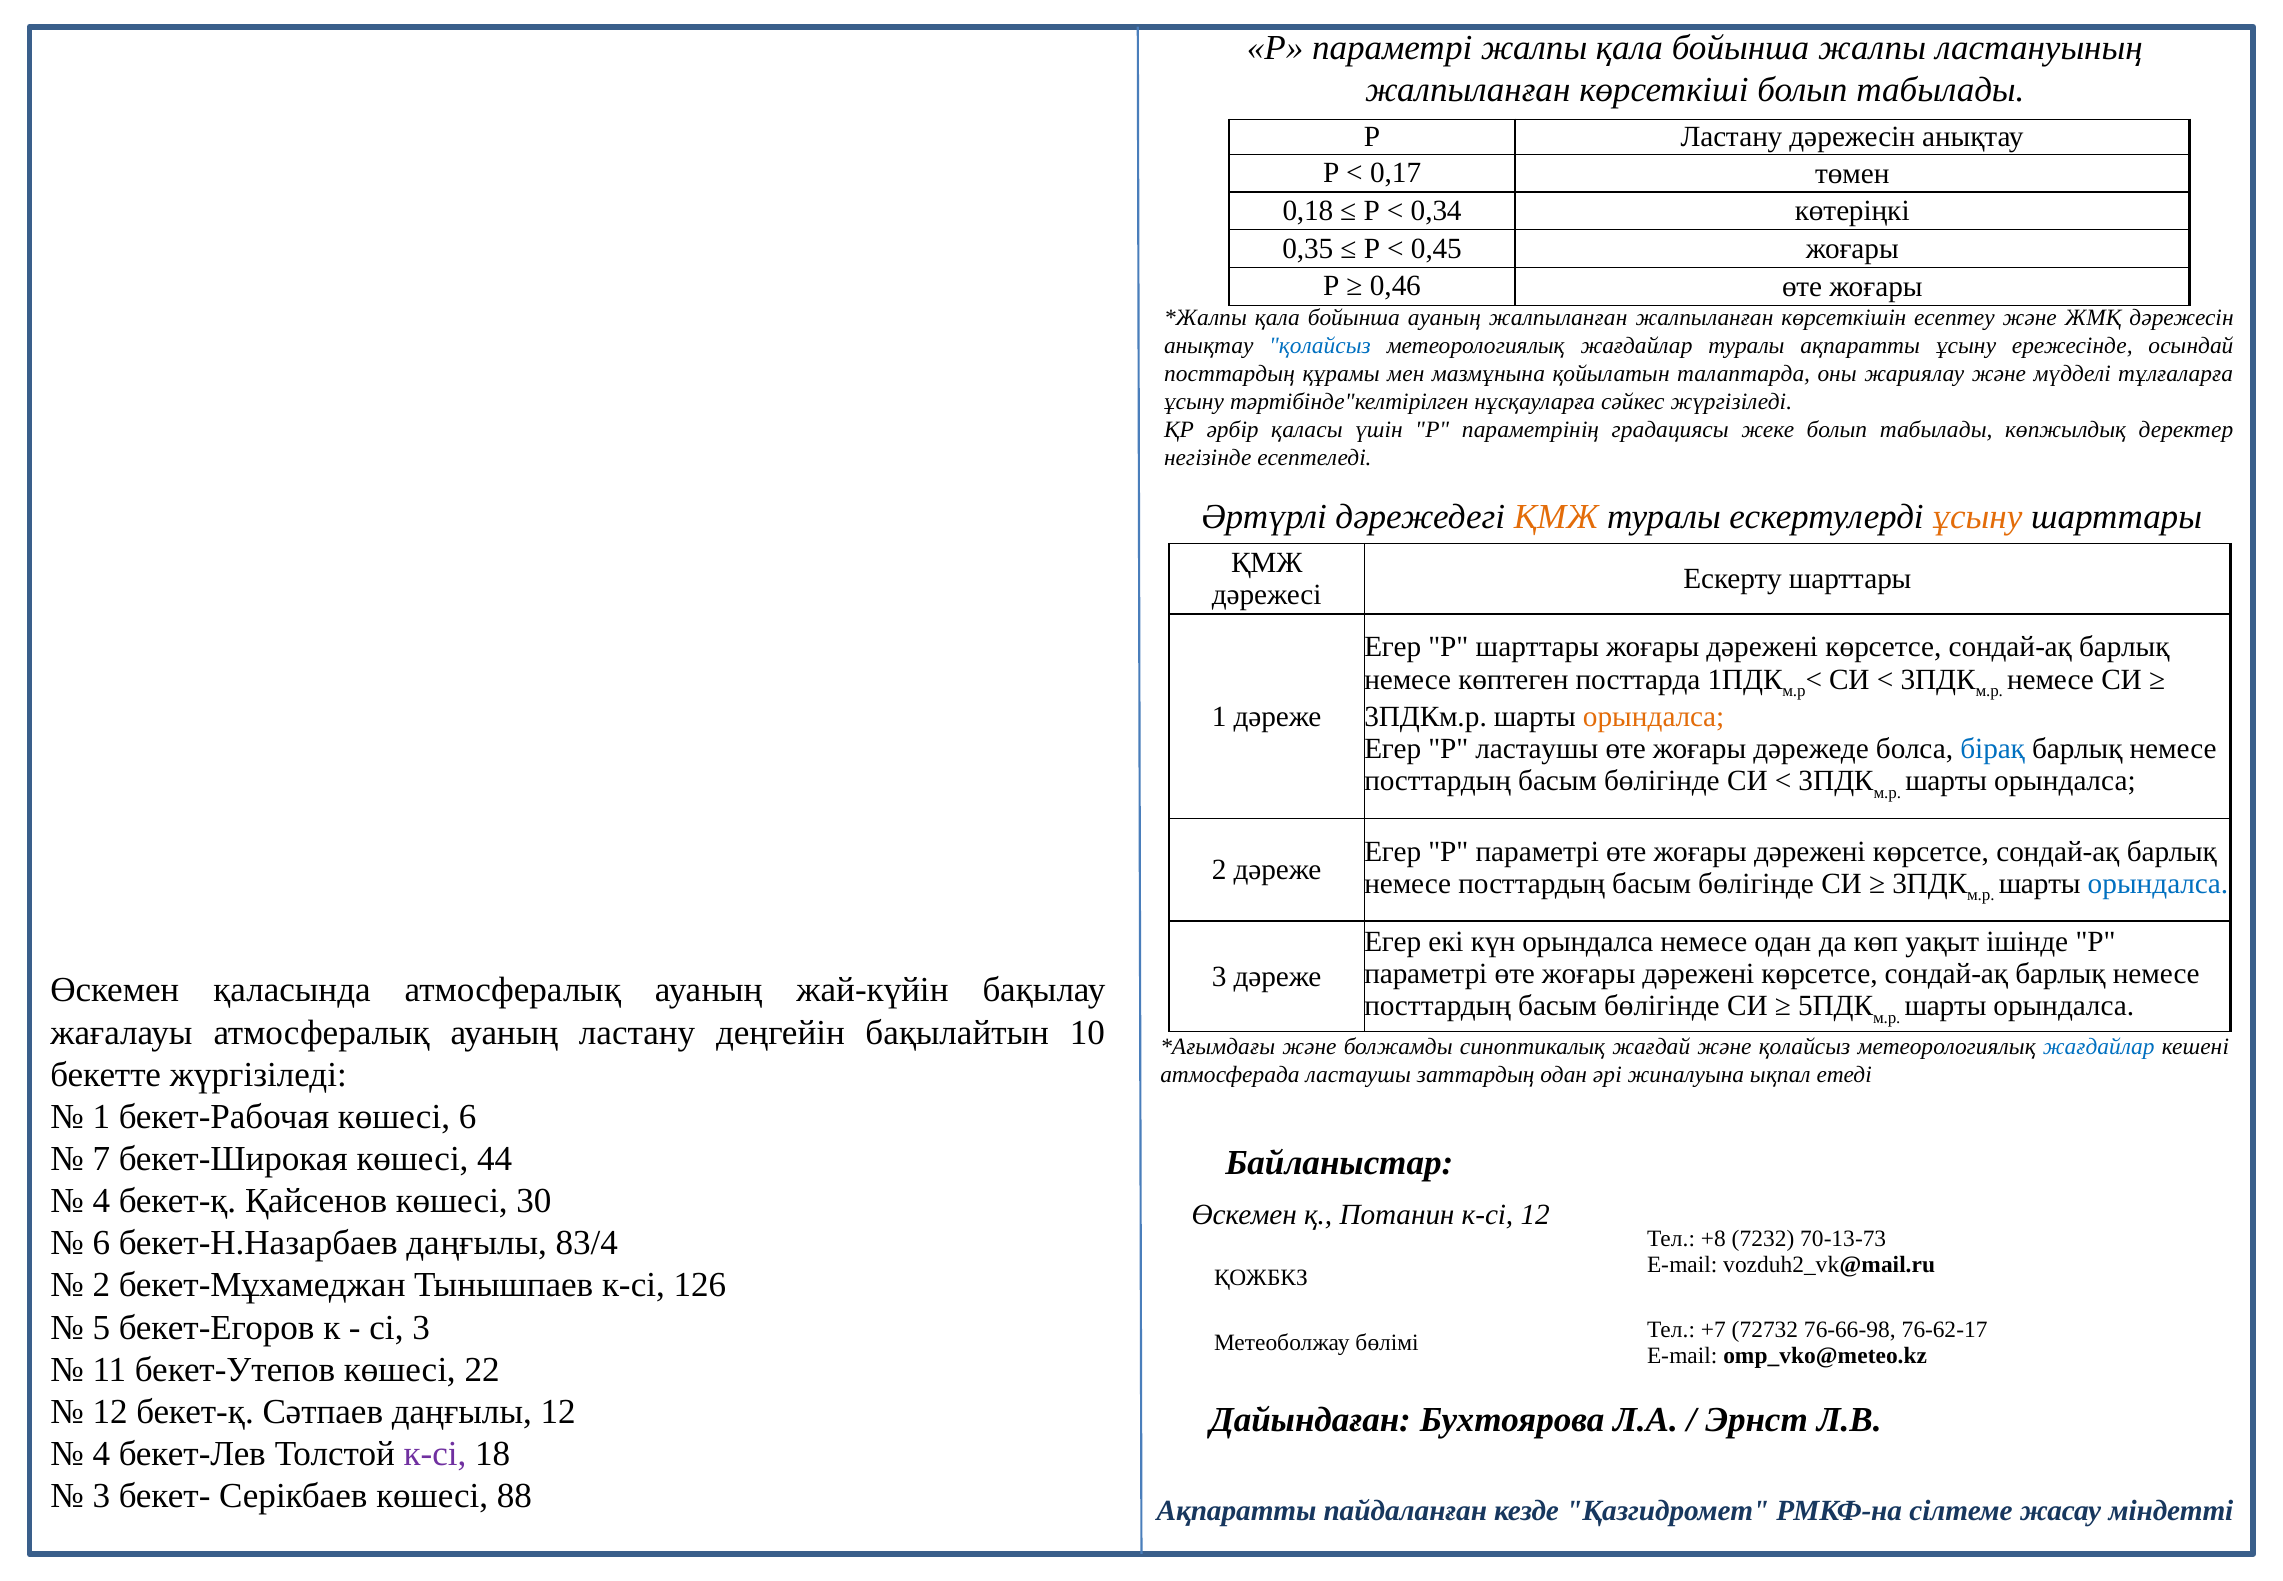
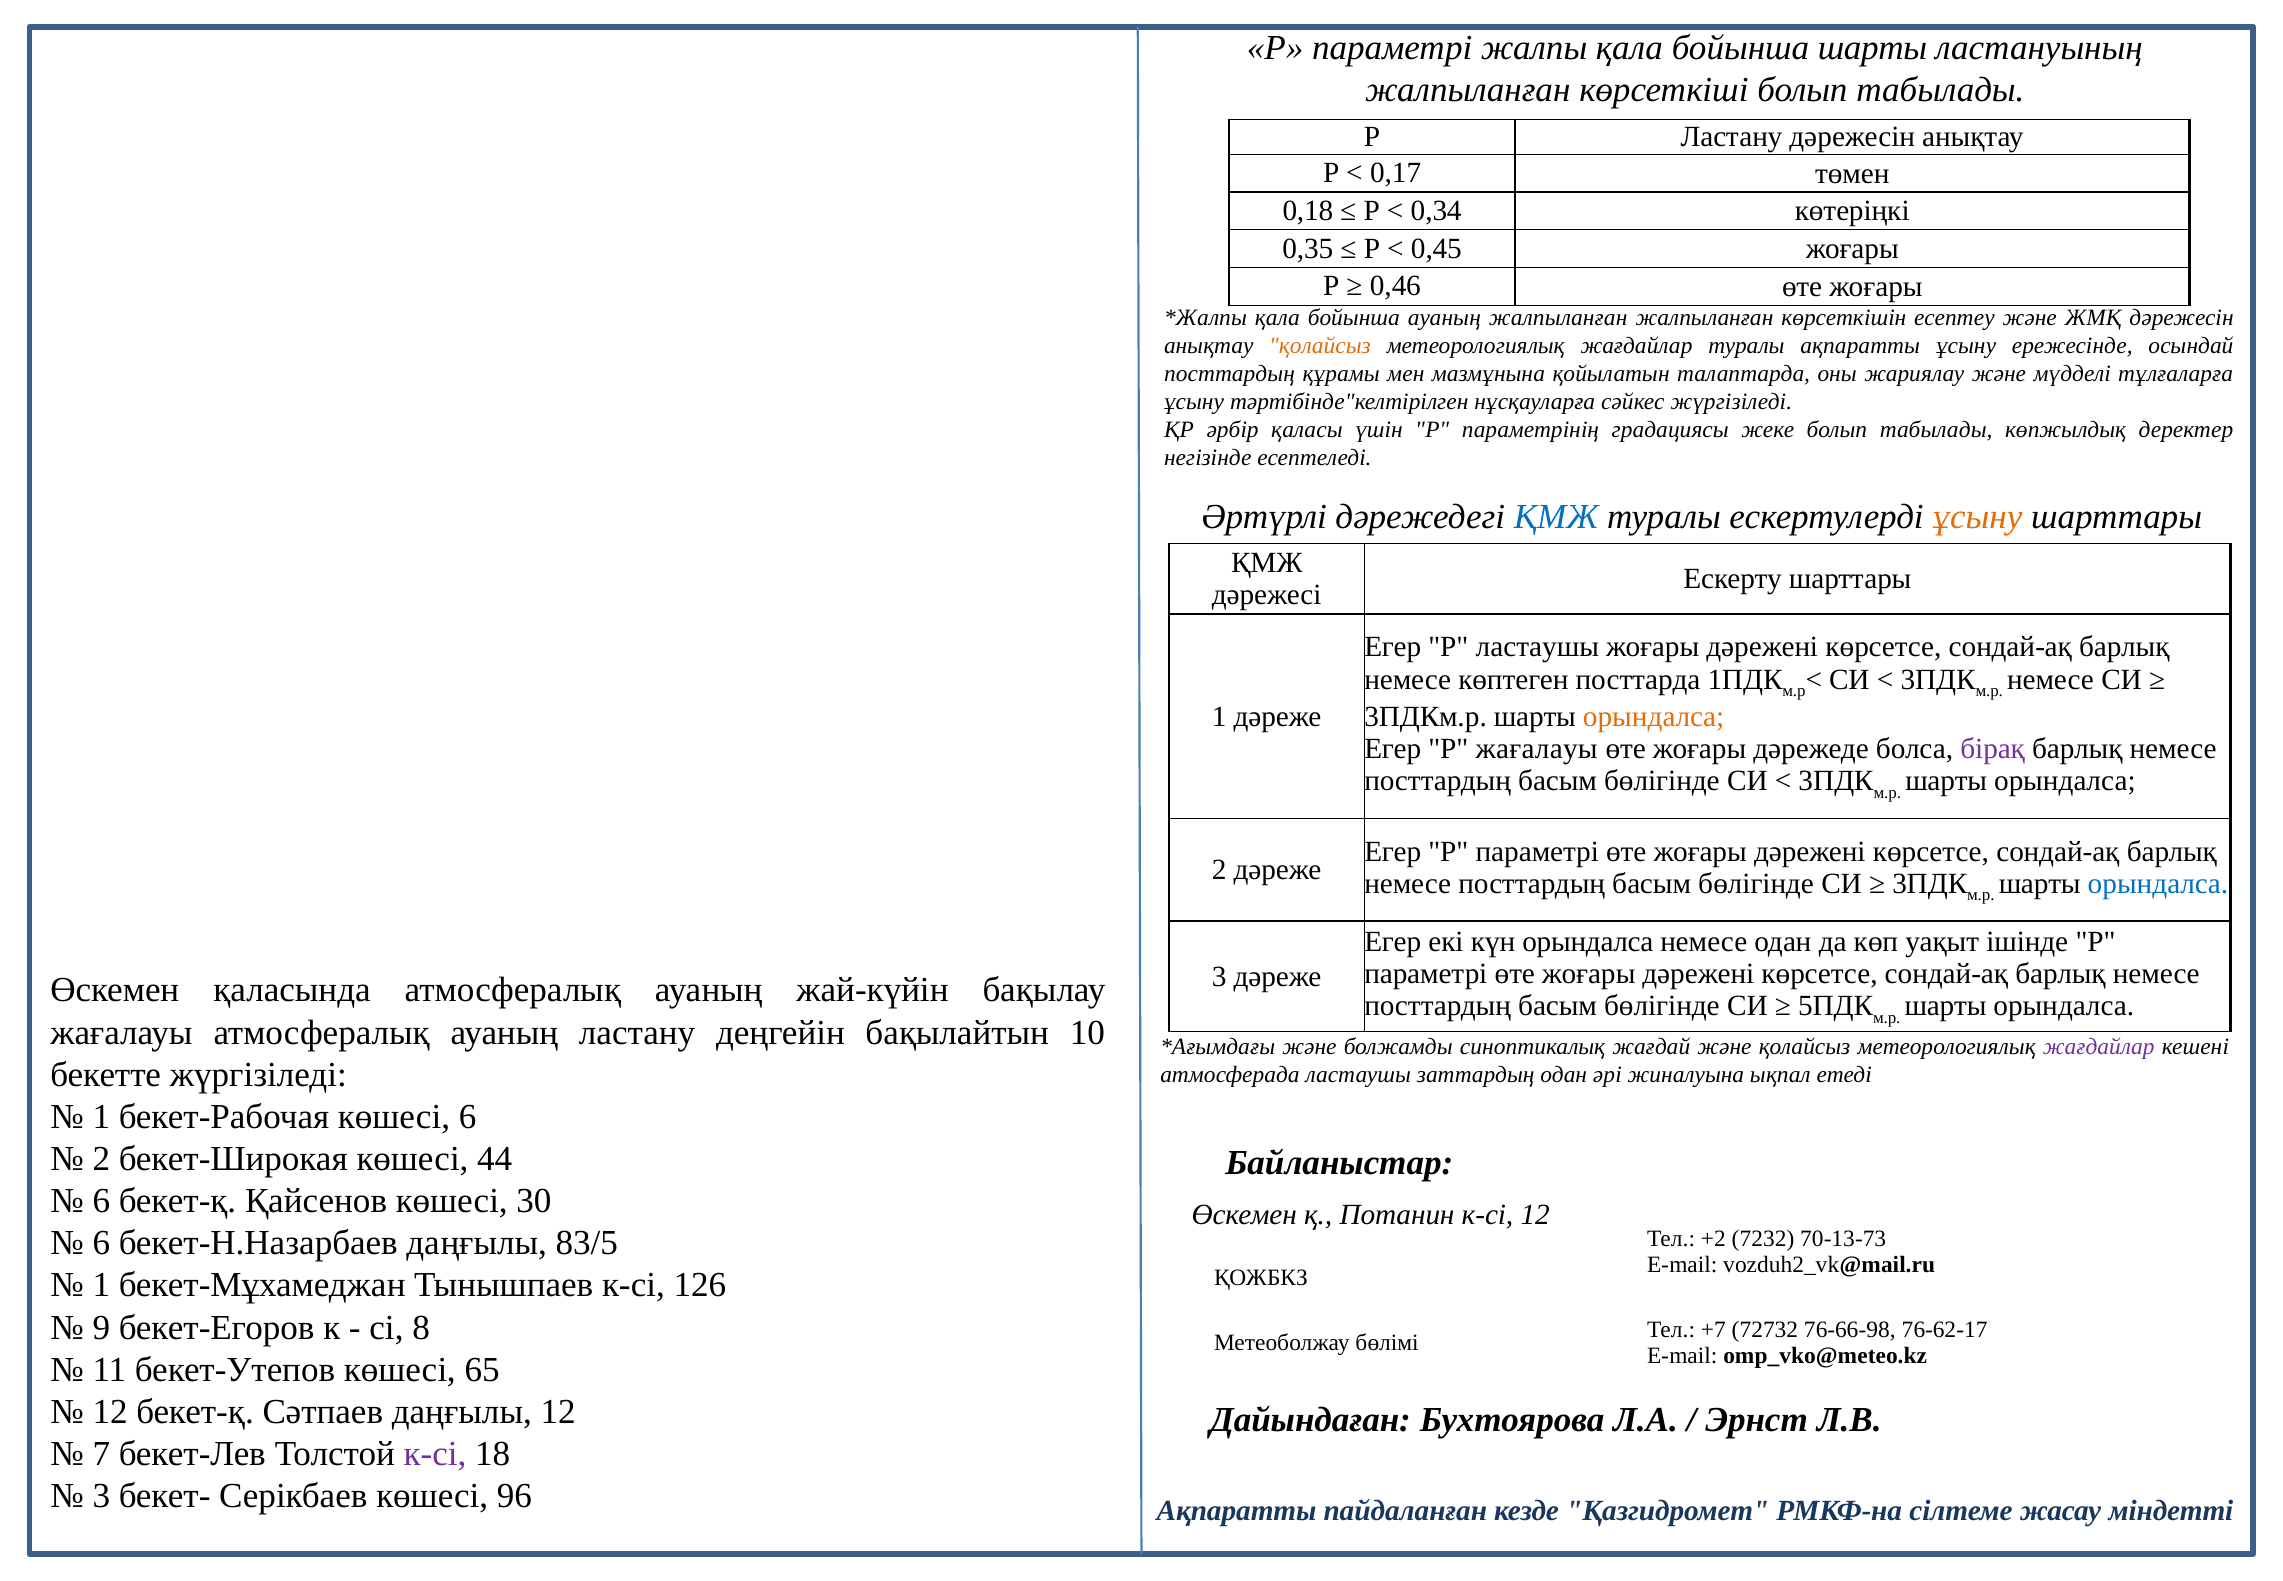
бойынша жалпы: жалпы -> шарты (1872, 48)
қолайсыз colour: blue -> orange (1320, 346)
ҚМЖ colour: orange -> blue (1556, 517)
Р шарттары: шарттары -> ластаушы (1537, 647)
P ластаушы: ластаушы -> жағалауы (1537, 748)
бірақ colour: blue -> purple (1993, 748)
жағдайлар colour: blue -> purple (2099, 1046)
7: 7 -> 2 (101, 1159)
4: 4 -> 6 (101, 1201)
83/4: 83/4 -> 83/5 (587, 1243)
+8: +8 -> +2 (1713, 1238)
2: 2 -> 1 (101, 1285)
5: 5 -> 9 (101, 1327)
сі 3: 3 -> 8 (421, 1327)
22: 22 -> 65 (482, 1369)
4: 4 -> 7 (101, 1454)
88: 88 -> 96 (514, 1496)
